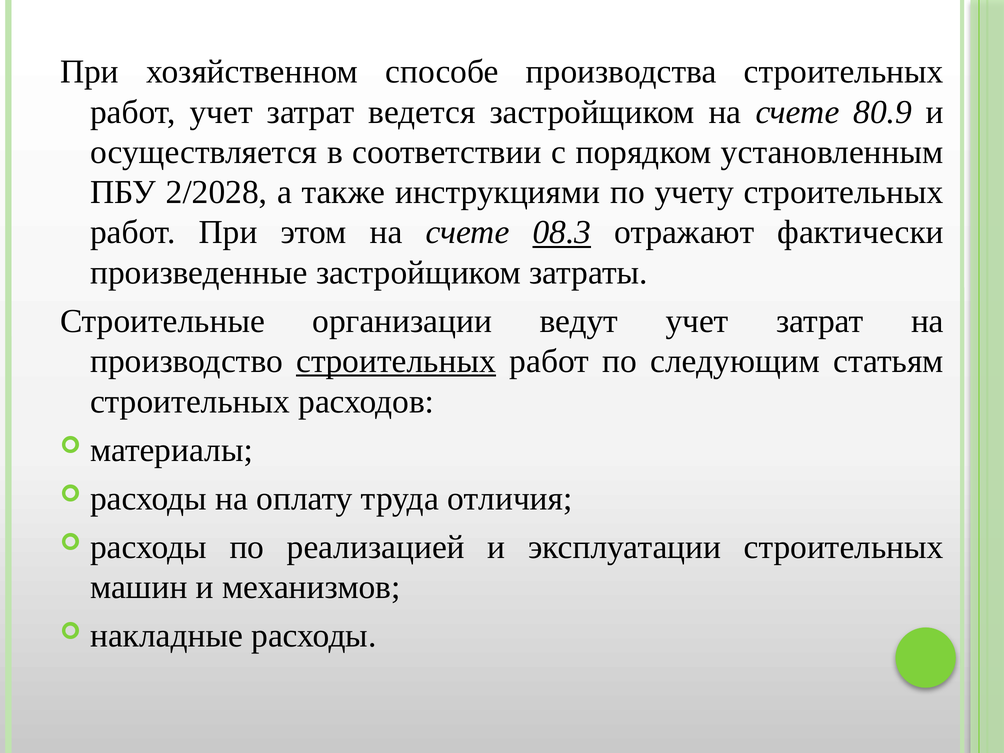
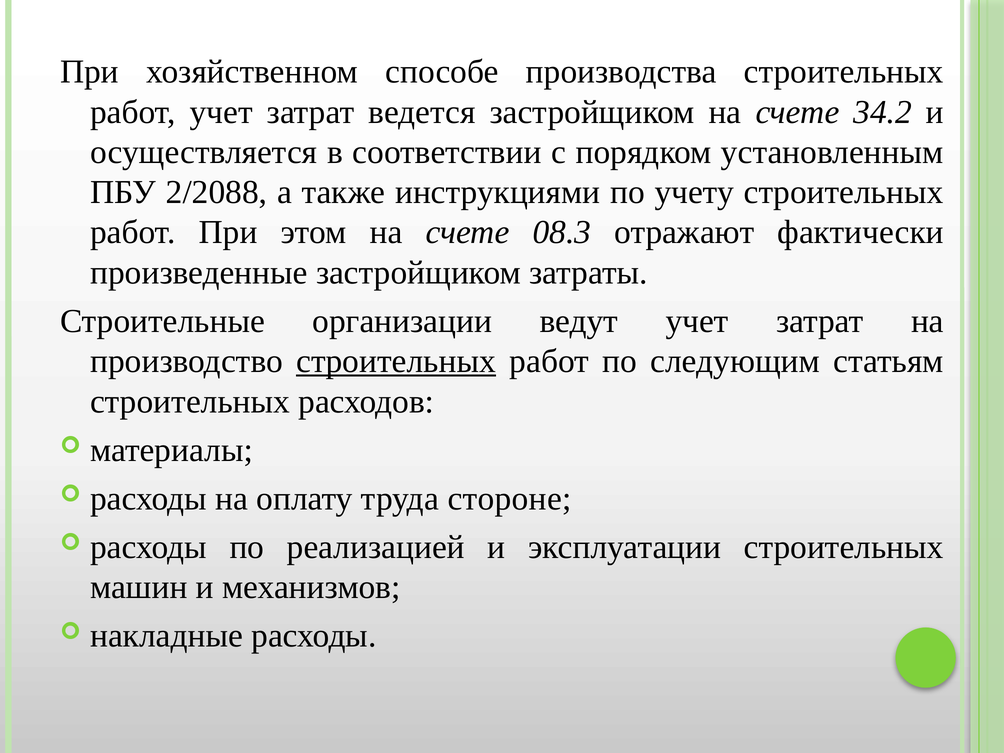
80.9: 80.9 -> 34.2 (883, 112)
2/2028: 2/2028 -> 2/2088 (216, 192)
08.3 underline: present -> none (562, 232)
отличия: отличия -> стороне (510, 499)
